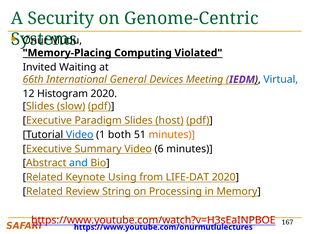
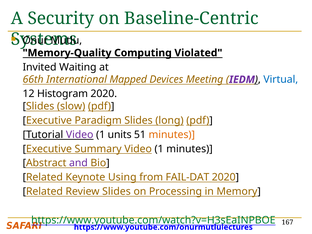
Genome-Centric: Genome-Centric -> Baseline-Centric (191, 18)
Memory-Placing: Memory-Placing -> Memory-Quality (67, 53)
General: General -> Mapped (128, 80)
host: host -> long (169, 120)
Video colour: blue -> purple (80, 135)
both: both -> units (120, 135)
Summary Video 6: 6 -> 1 (159, 149)
and colour: blue -> purple (78, 163)
LIFE-DAT: LIFE-DAT -> FAIL-DAT (187, 177)
Review String: String -> Slides (116, 191)
https://www.youtube.com/watch?v=H3sEaINPBOE colour: red -> green (153, 220)
